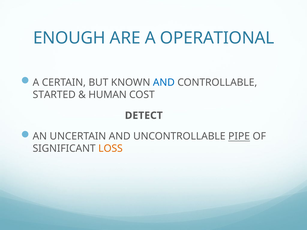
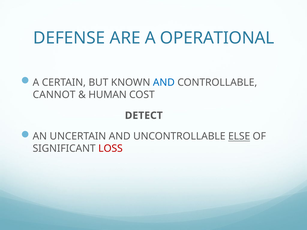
ENOUGH: ENOUGH -> DEFENSE (69, 38)
STARTED: STARTED -> CANNOT (54, 95)
PIPE: PIPE -> ELSE (239, 136)
LOSS colour: orange -> red (111, 149)
